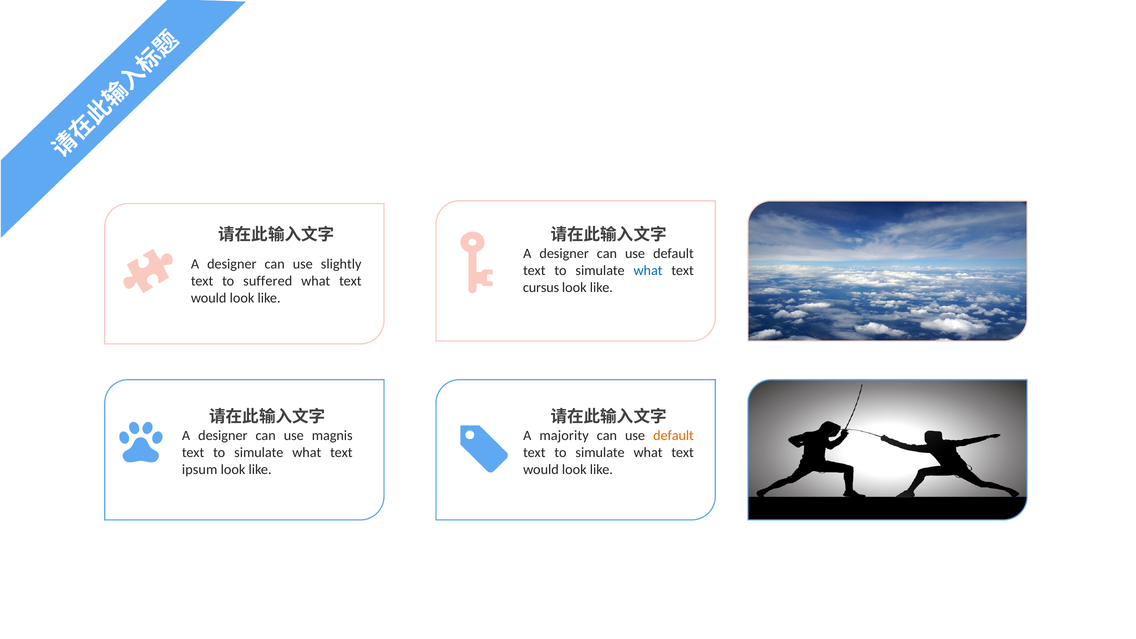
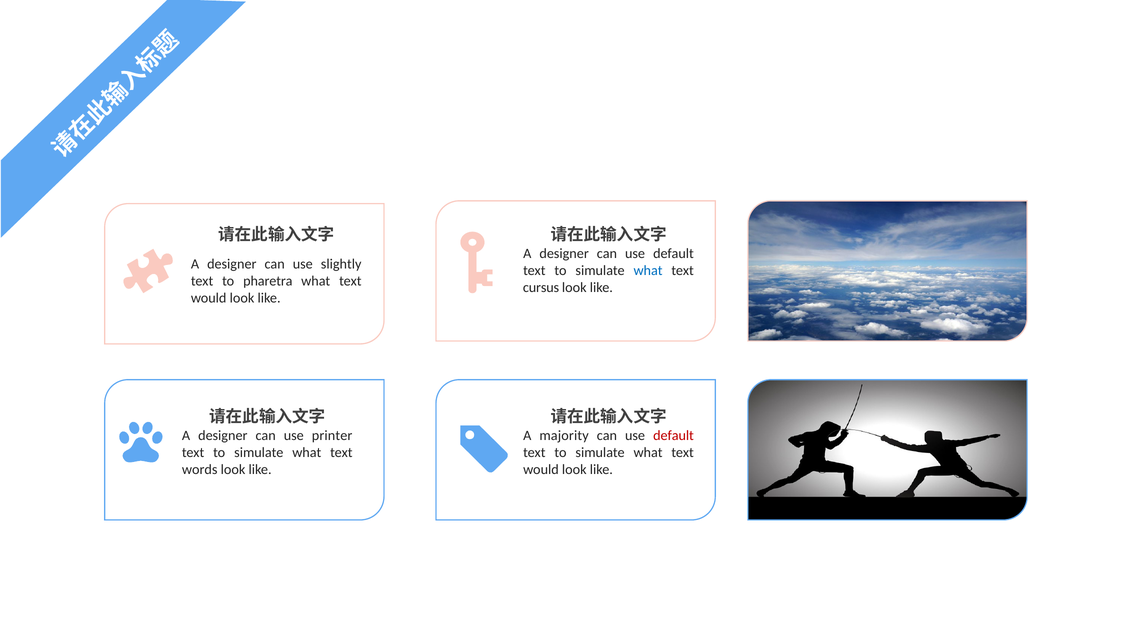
suffered: suffered -> pharetra (268, 281)
magnis: magnis -> printer (332, 435)
default colour: orange -> red (673, 435)
ipsum: ipsum -> words (200, 469)
